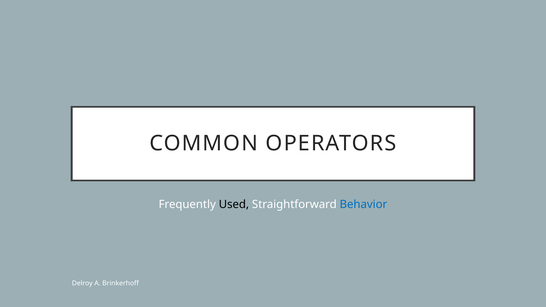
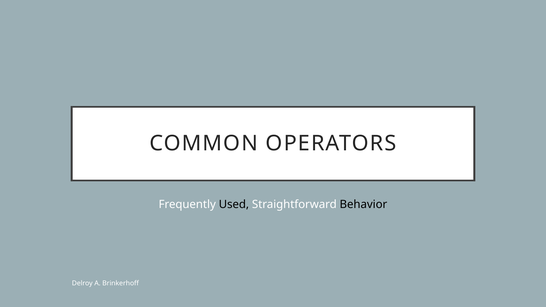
Behavior colour: blue -> black (363, 205)
